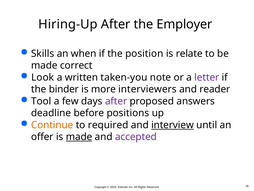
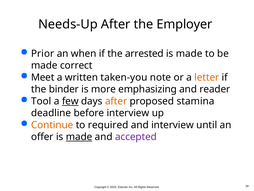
Hiring-Up: Hiring-Up -> Needs-Up (68, 24)
Skills: Skills -> Prior (43, 53)
position: position -> arrested (144, 53)
relate: relate -> made (189, 53)
Look: Look -> Meet (43, 77)
letter colour: purple -> orange (207, 77)
interviewers: interviewers -> emphasizing (148, 89)
few underline: none -> present (70, 101)
after colour: purple -> orange (116, 101)
answers: answers -> stamina (196, 101)
before positions: positions -> interview (128, 113)
interview underline: present -> none (173, 125)
